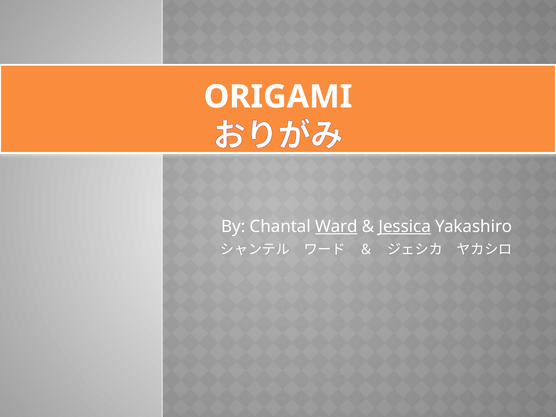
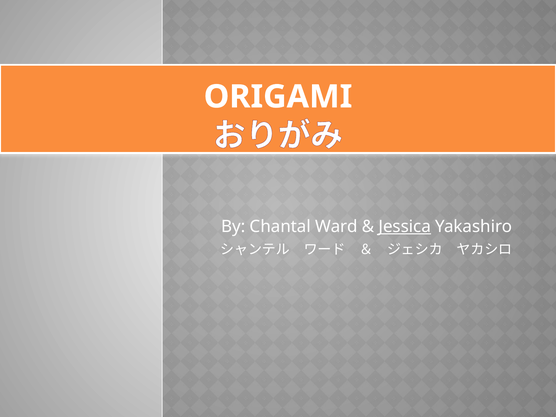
Ward underline: present -> none (336, 227)
